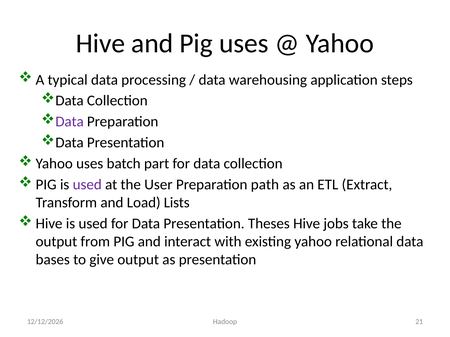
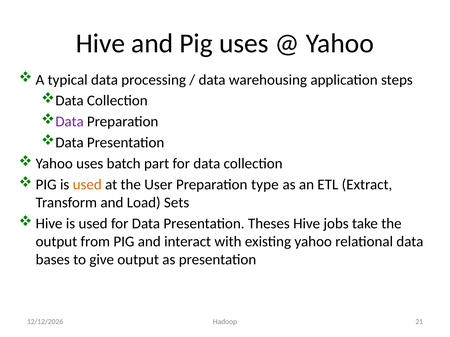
used colour: purple -> orange (87, 185)
path: path -> type (265, 185)
Lists: Lists -> Sets (177, 203)
